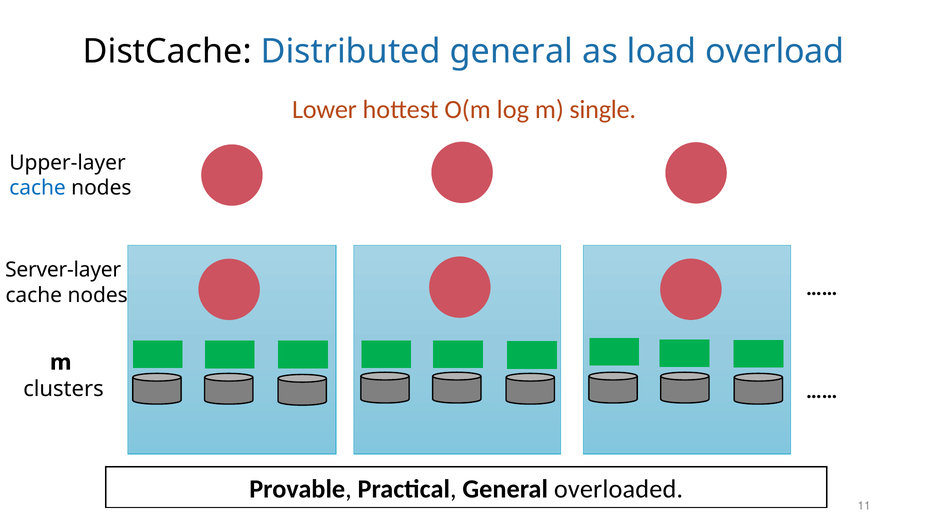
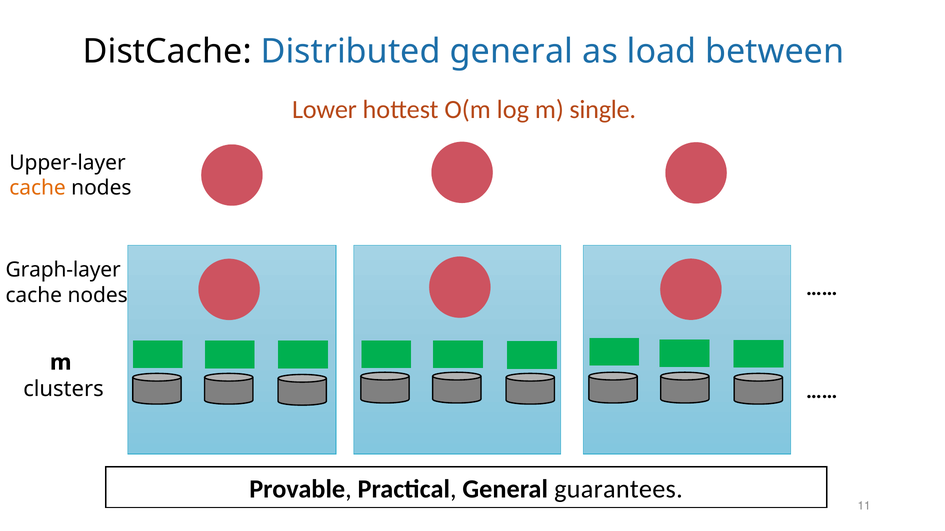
overload: overload -> between (775, 52)
cache colour: blue -> orange (38, 188)
Server-layer: Server-layer -> Graph-layer (63, 270)
overloaded: overloaded -> guarantees (618, 489)
